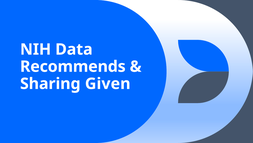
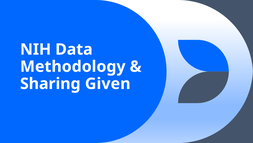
Recommends: Recommends -> Methodology (73, 66)
